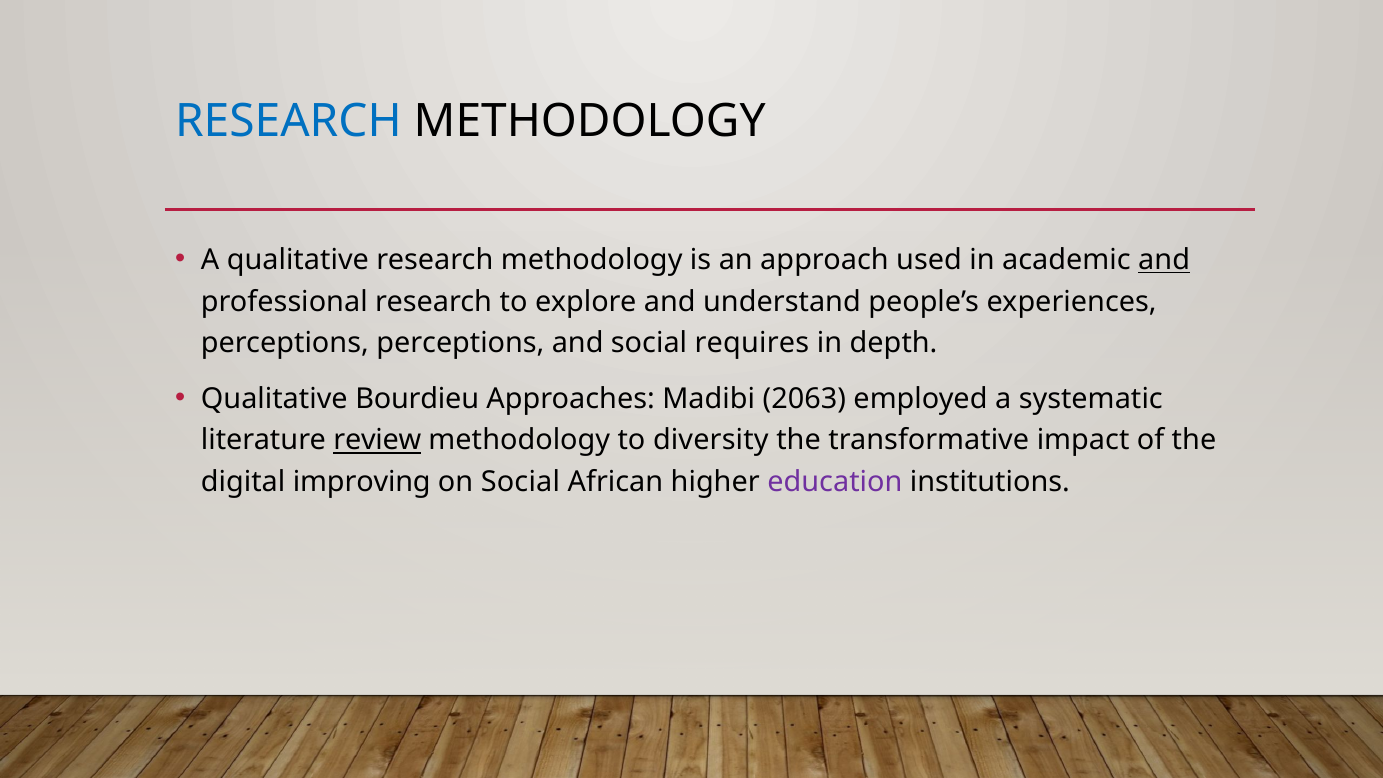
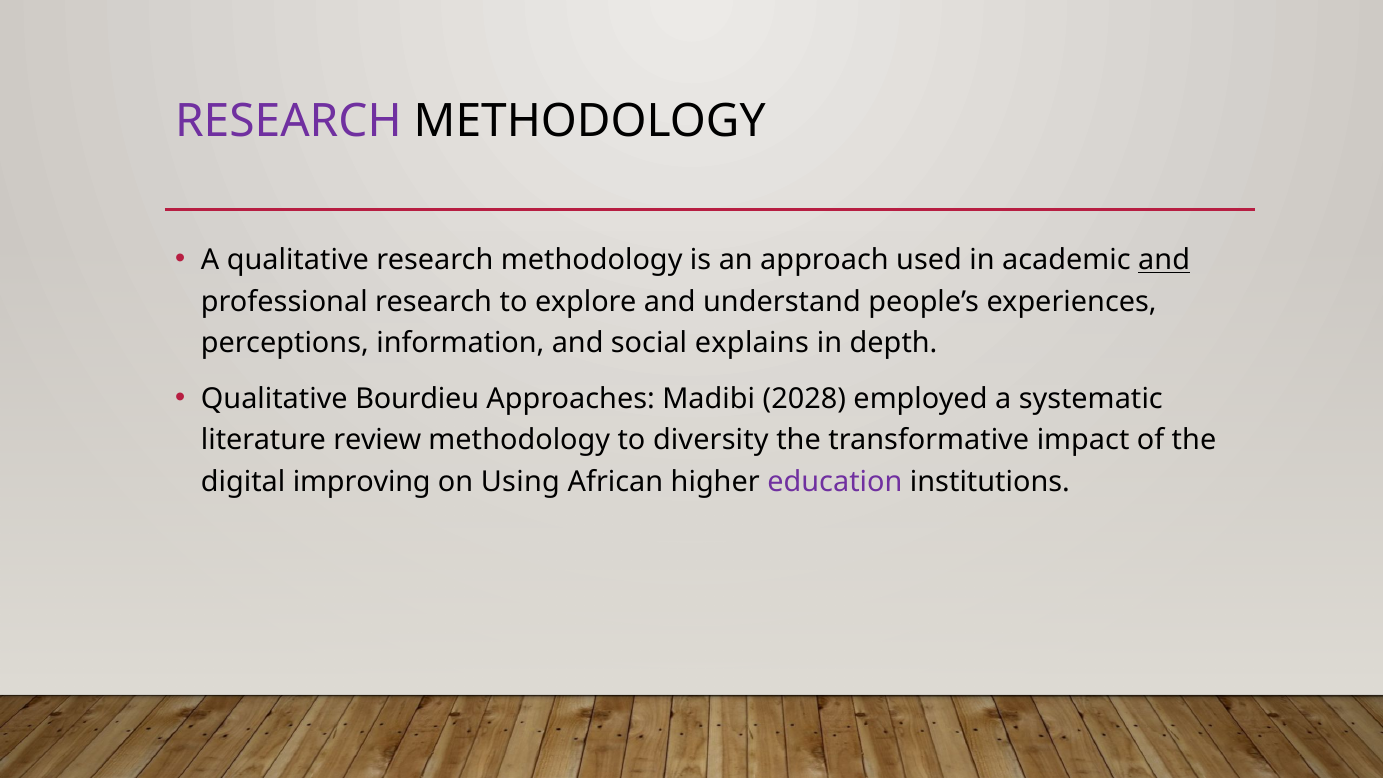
RESEARCH colour: blue -> purple (288, 121)
perceptions perceptions: perceptions -> information (460, 343)
requires: requires -> explains (752, 343)
2063: 2063 -> 2028 (804, 399)
review underline: present -> none (377, 440)
on Social: Social -> Using (520, 482)
